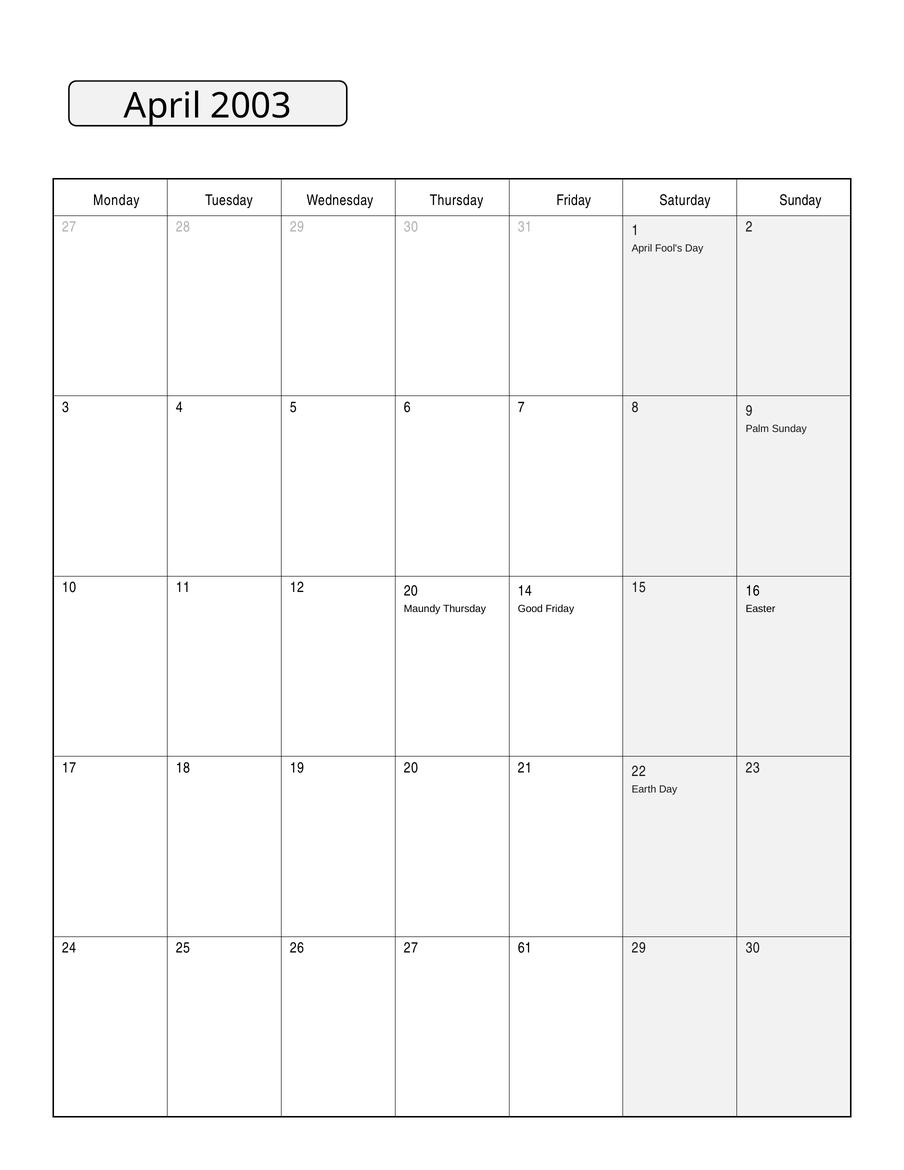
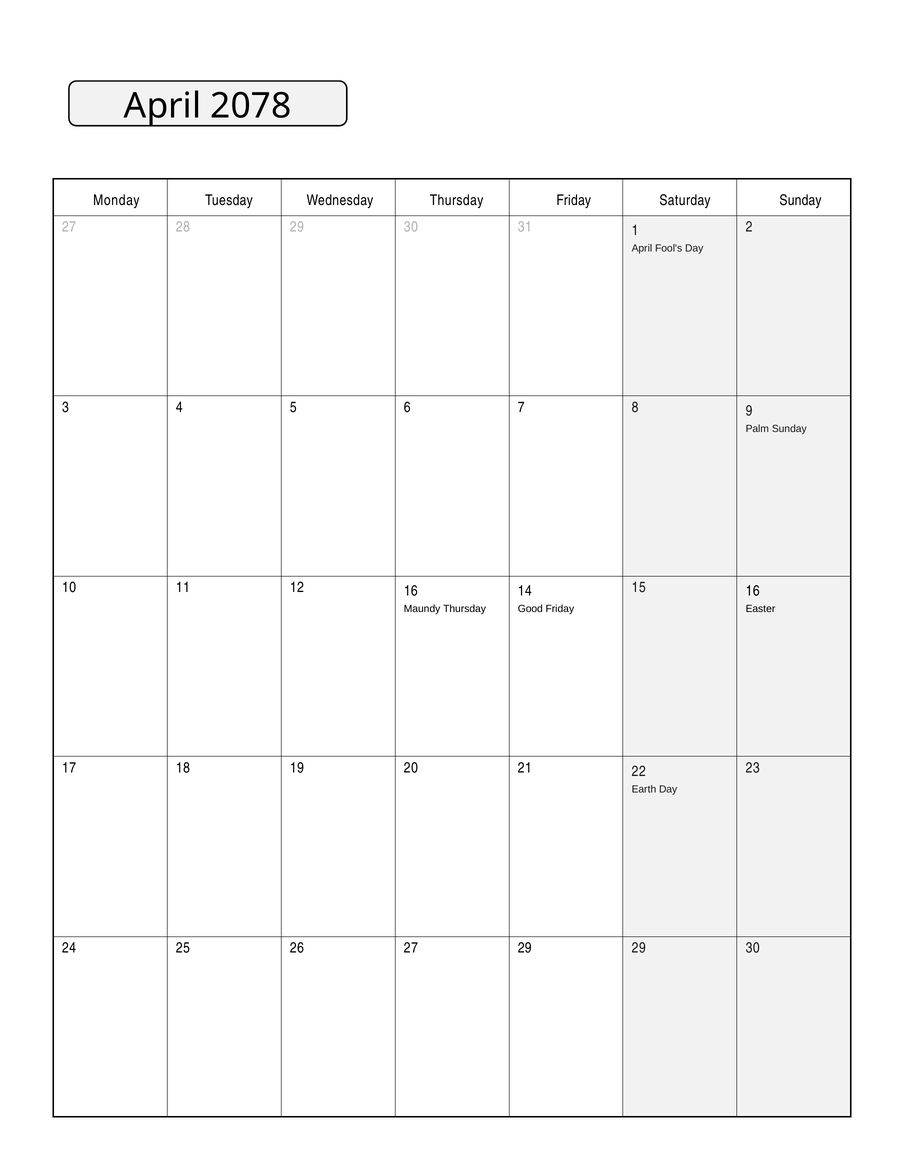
2003: 2003 -> 2078 (251, 106)
12 20: 20 -> 16 (411, 591)
27 61: 61 -> 29 (525, 948)
